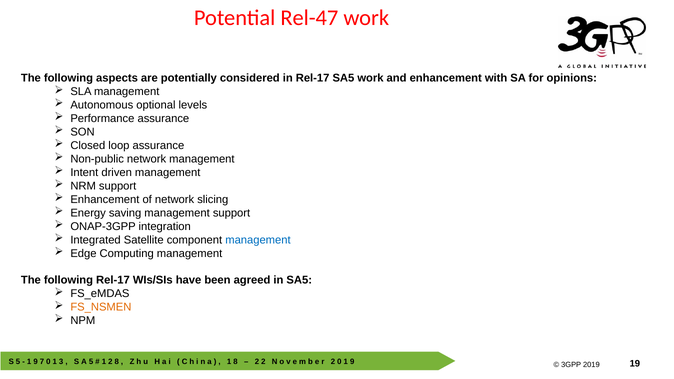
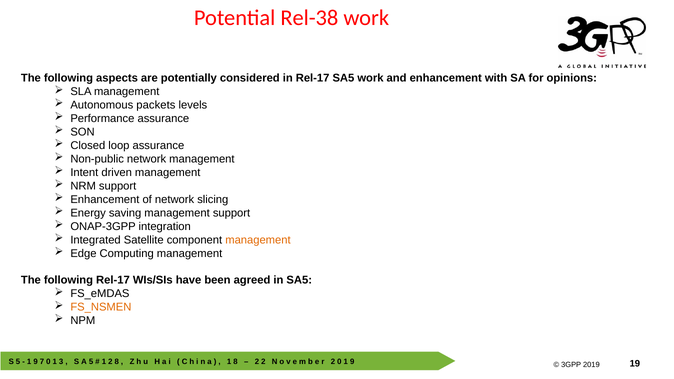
Rel-47: Rel-47 -> Rel-38 (309, 18)
optional: optional -> packets (156, 105)
management colour: blue -> orange (258, 240)
